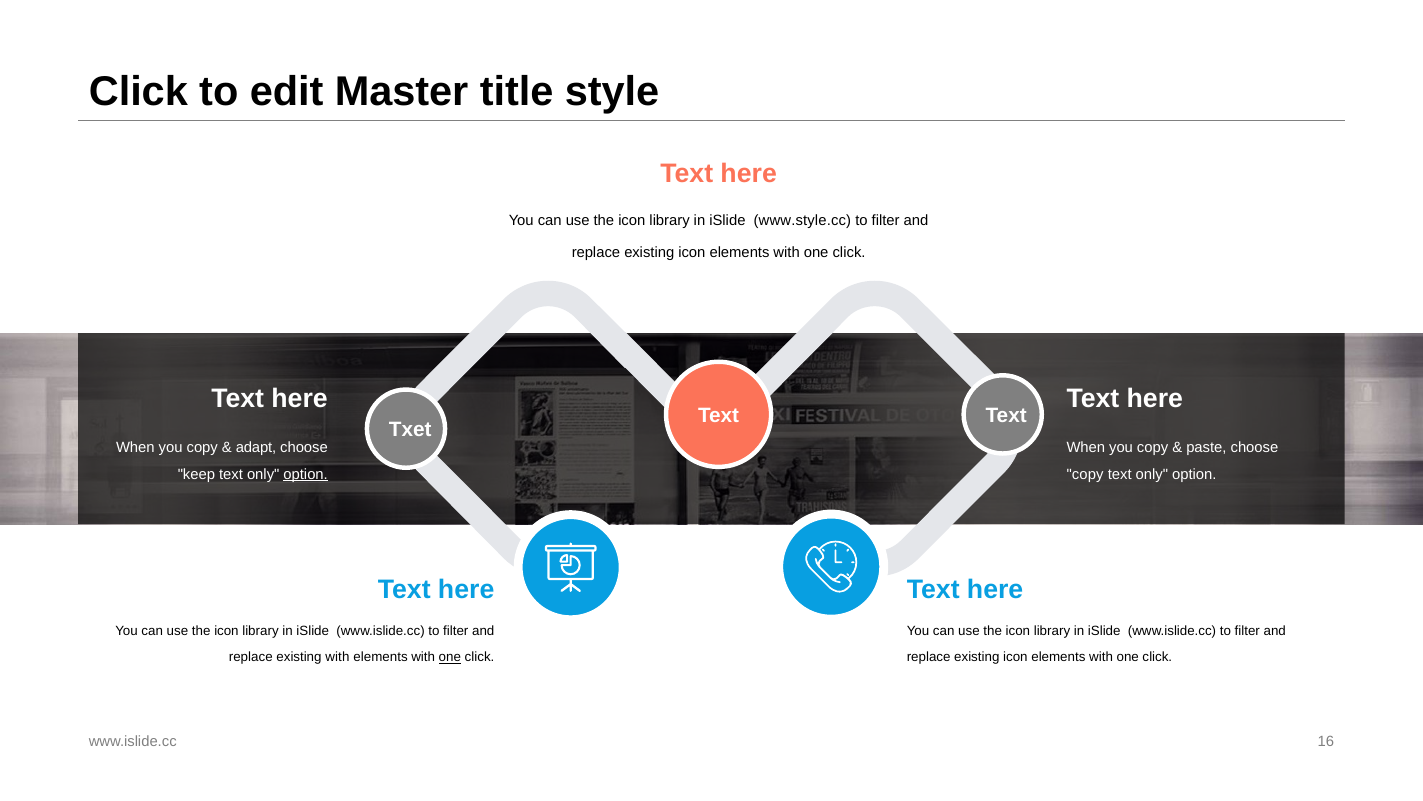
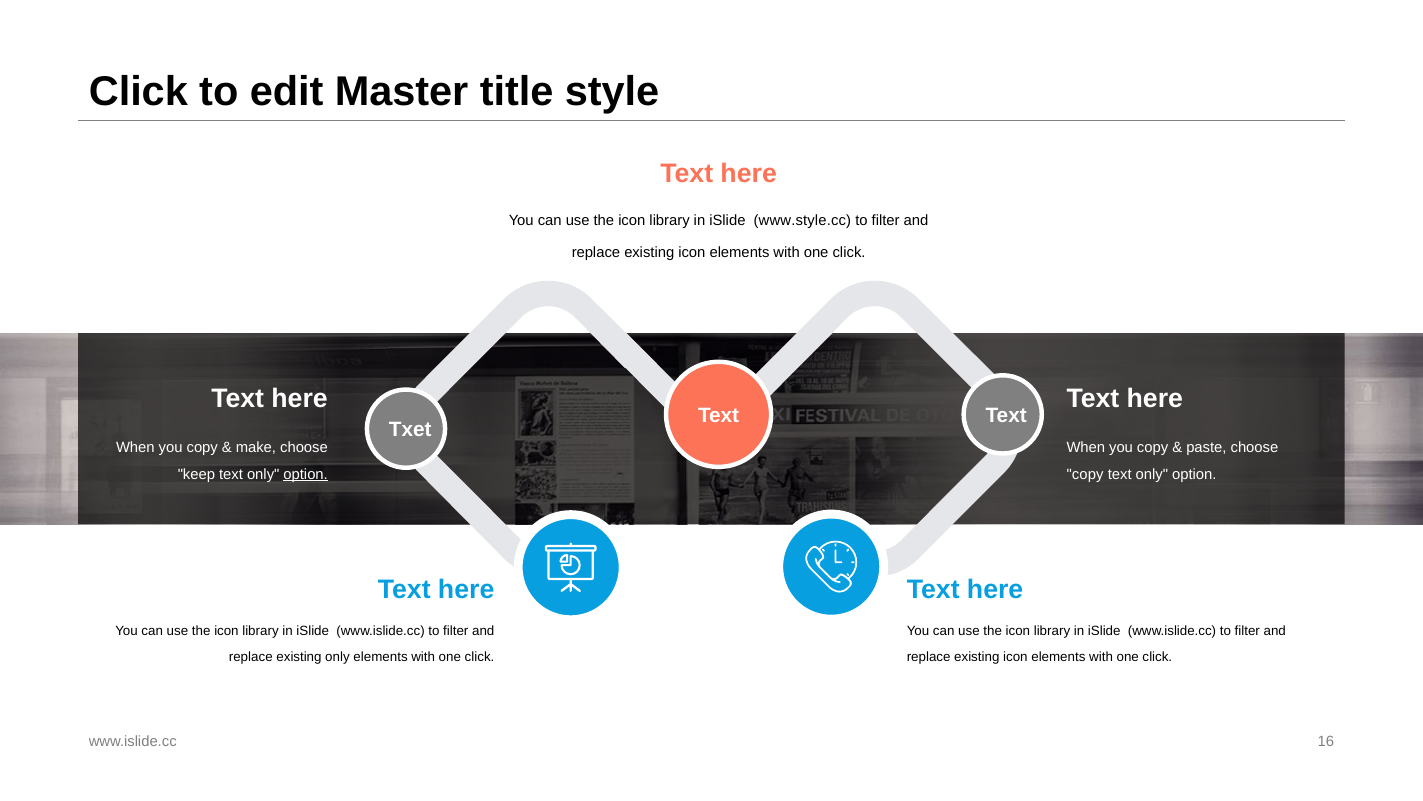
adapt: adapt -> make (256, 447)
existing with: with -> only (337, 657)
one underline: present -> none (450, 657)
